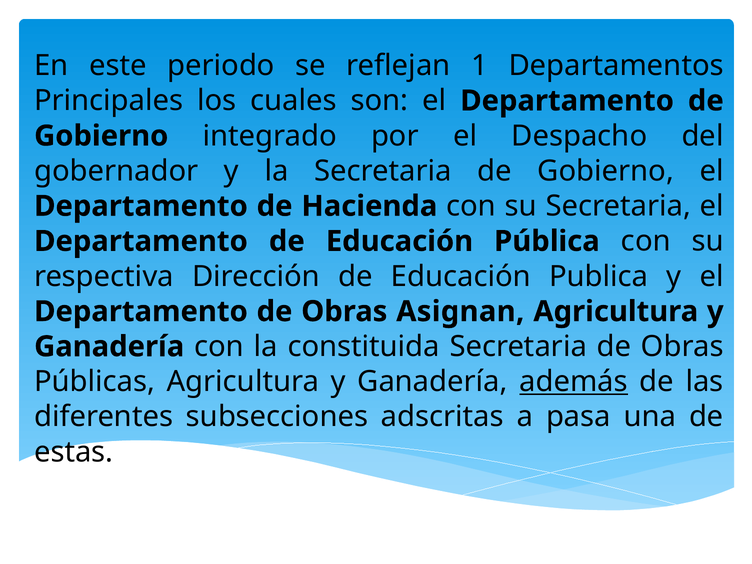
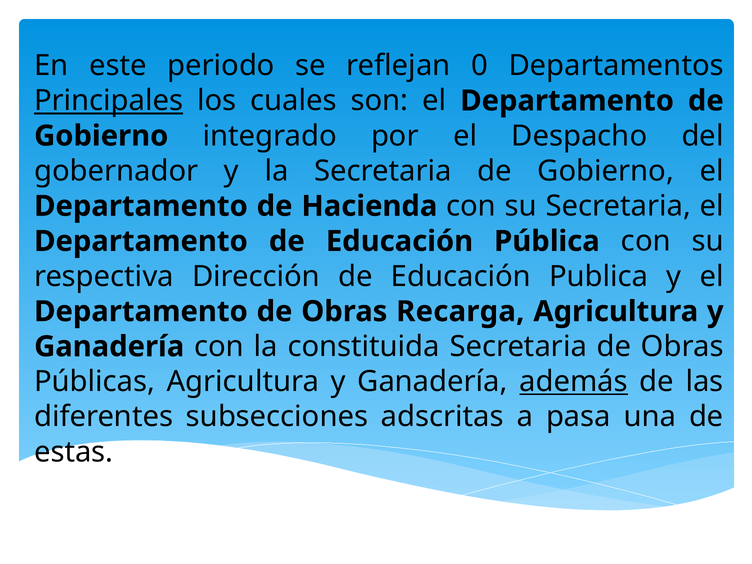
1: 1 -> 0 (480, 66)
Principales underline: none -> present (109, 101)
Asignan: Asignan -> Recarga (460, 311)
